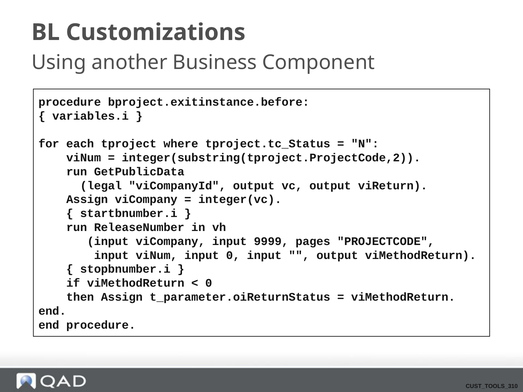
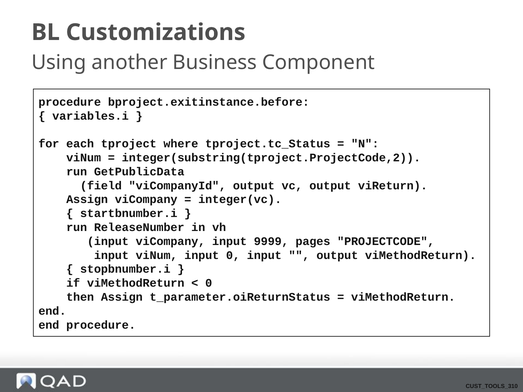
legal: legal -> field (101, 186)
